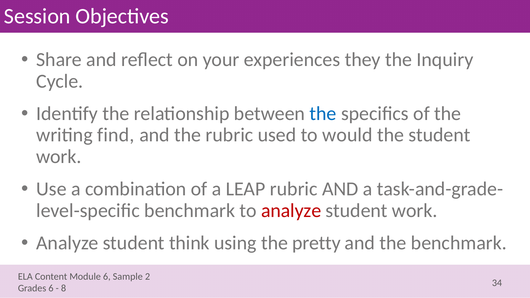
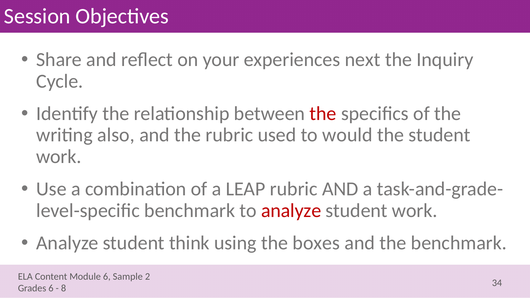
they: they -> next (363, 60)
the colour: blue -> red (323, 114)
find: find -> also (116, 135)
pretty: pretty -> boxes (316, 243)
